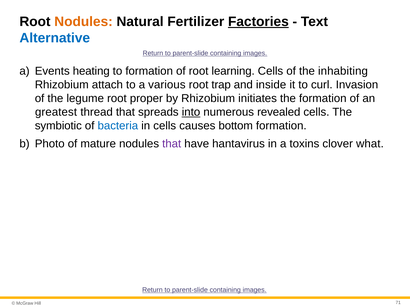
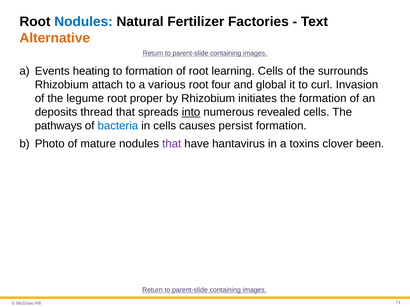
Nodules colour: orange -> blue (84, 22)
Factories underline: present -> none (258, 22)
Alternative colour: blue -> orange (55, 38)
inhabiting: inhabiting -> surrounds (343, 71)
trap: trap -> four (221, 85)
inside: inside -> global (271, 85)
greatest: greatest -> deposits (56, 112)
symbiotic: symbiotic -> pathways (58, 126)
bottom: bottom -> persist (236, 126)
what: what -> been (370, 144)
